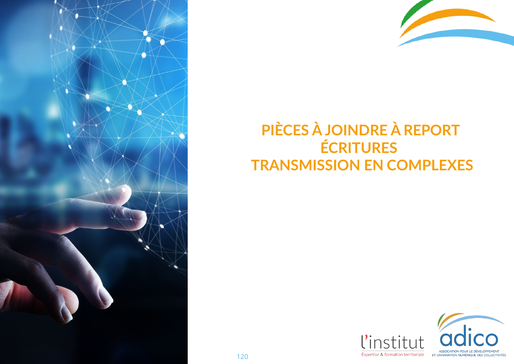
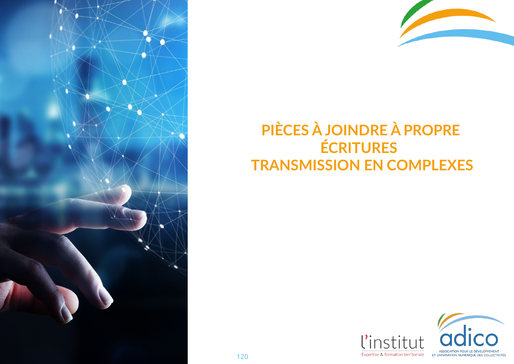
REPORT: REPORT -> PROPRE (432, 130)
